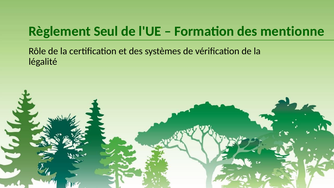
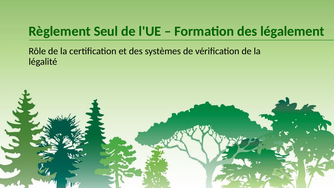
mentionne: mentionne -> légalement (292, 31)
